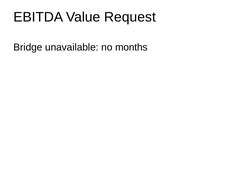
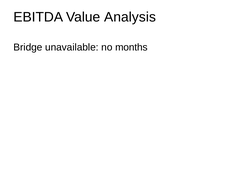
Request: Request -> Analysis (130, 17)
